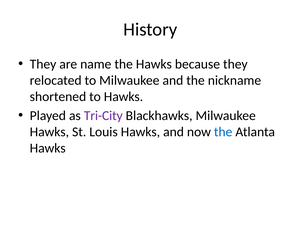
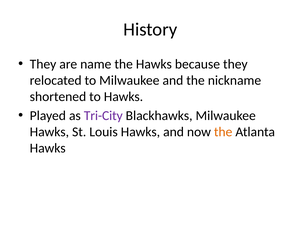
the colour: blue -> orange (223, 132)
